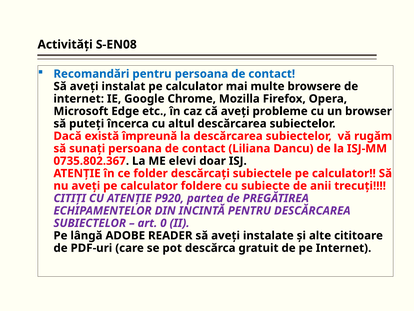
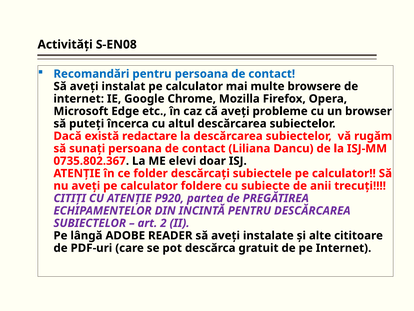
împreună: împreună -> redactare (150, 136)
0: 0 -> 2 (163, 223)
